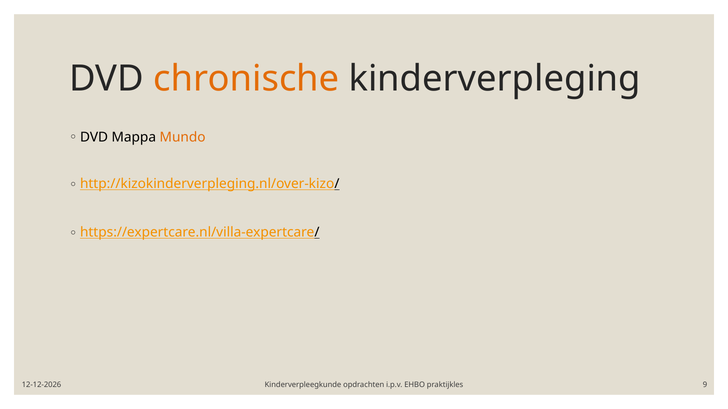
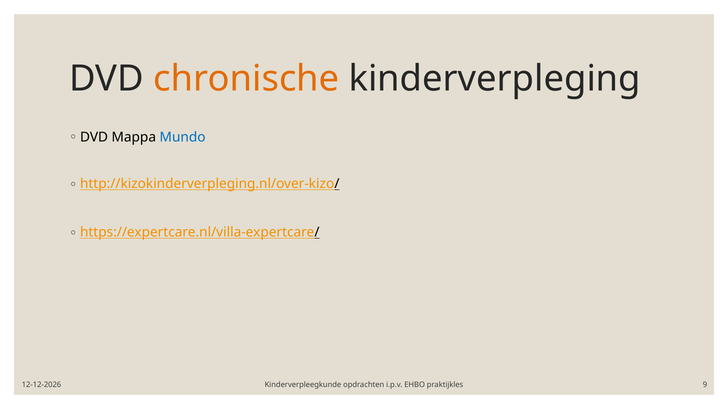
Mundo colour: orange -> blue (183, 137)
